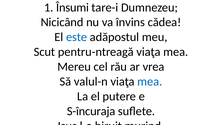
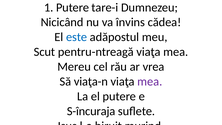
1 Însumi: Însumi -> Putere (73, 7)
valul-n: valul-n -> viaţa-n (91, 81)
mea colour: blue -> purple (150, 81)
